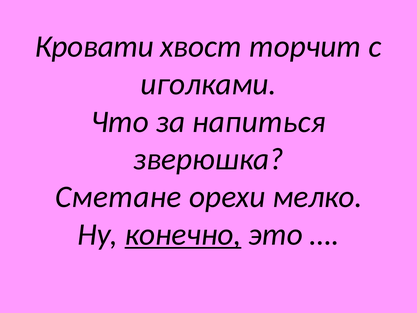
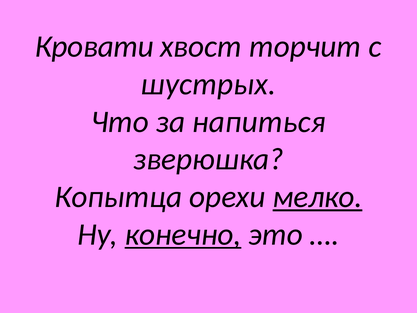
иголками: иголками -> шустрых (208, 84)
Сметане: Сметане -> Копытца (118, 197)
мелко underline: none -> present (317, 197)
